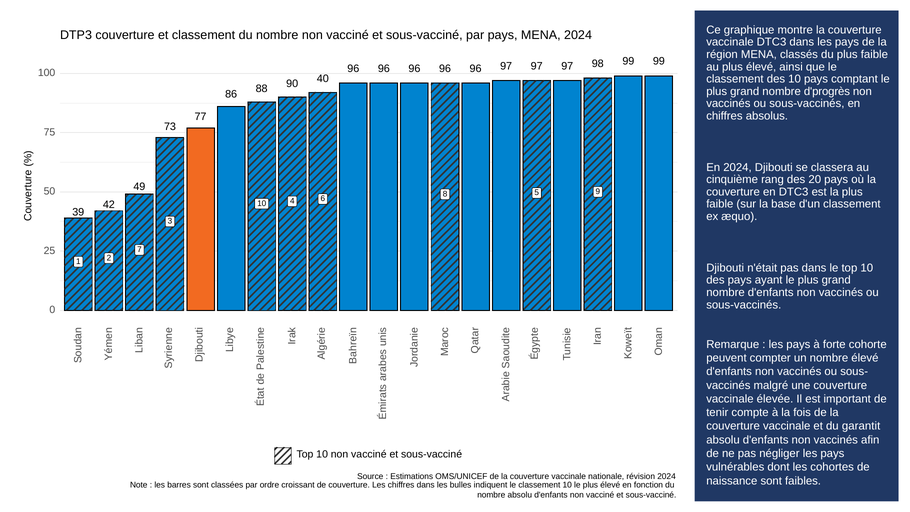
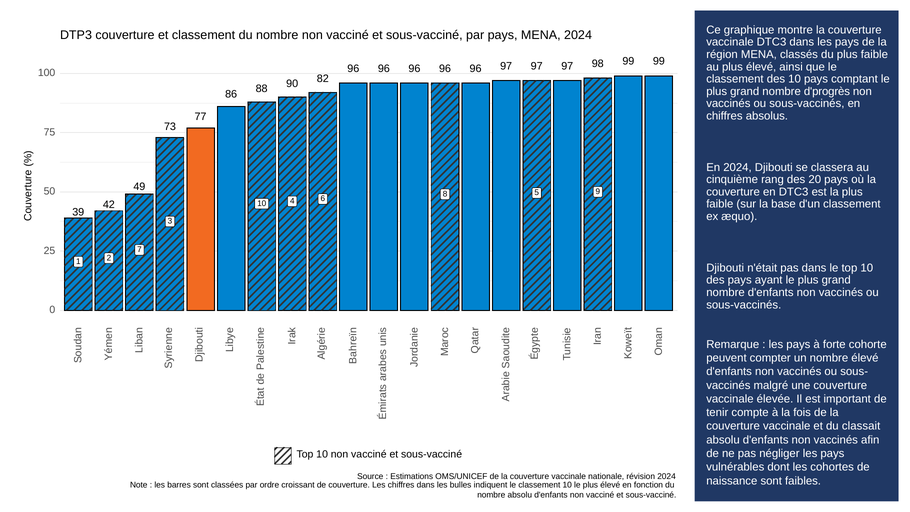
40: 40 -> 82 (323, 79)
garantit: garantit -> classait (861, 426)
